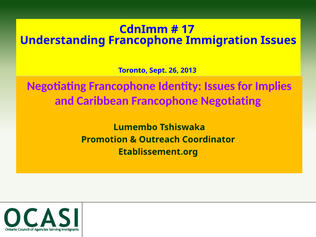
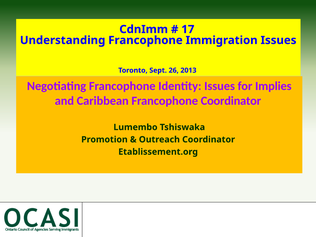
Francophone Negotiating: Negotiating -> Coordinator (231, 101)
